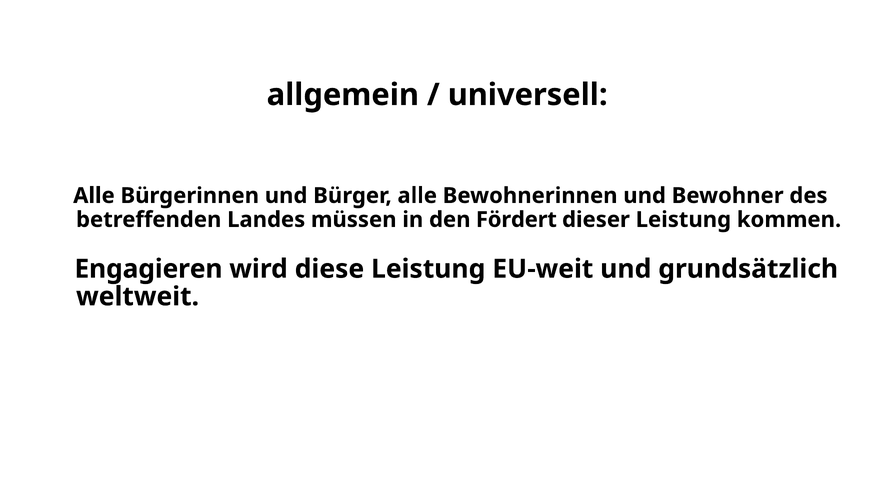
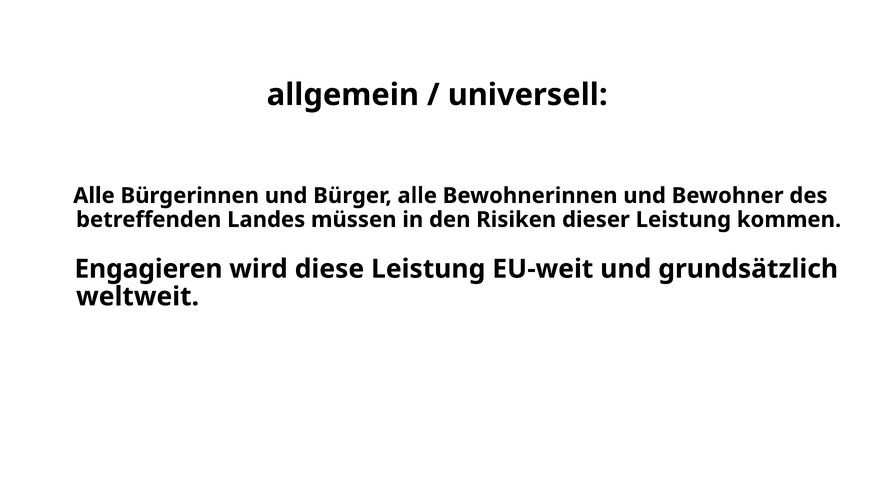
Fördert: Fördert -> Risiken (516, 220)
